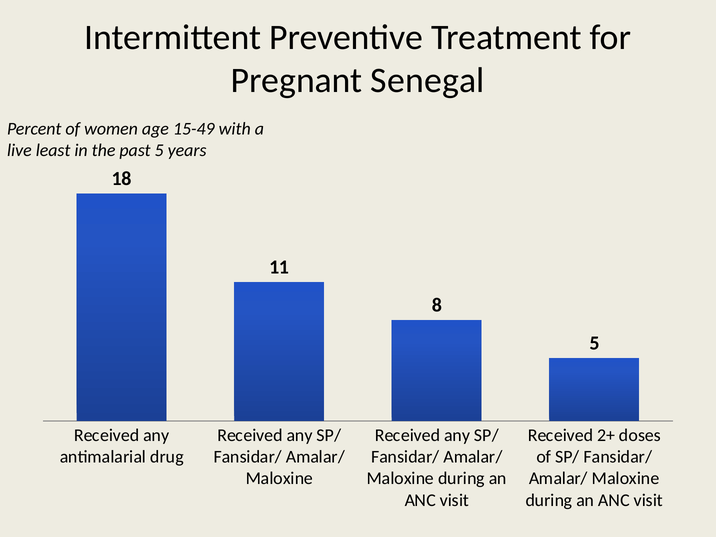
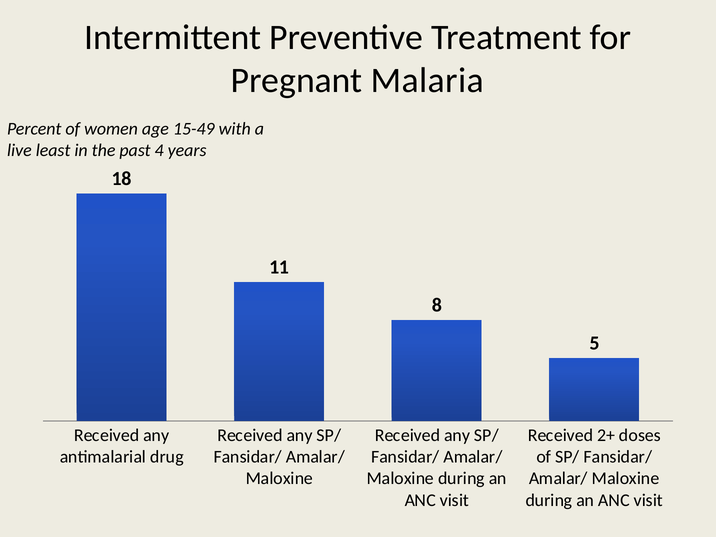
Senegal: Senegal -> Malaria (427, 81)
past 5: 5 -> 4 (159, 150)
